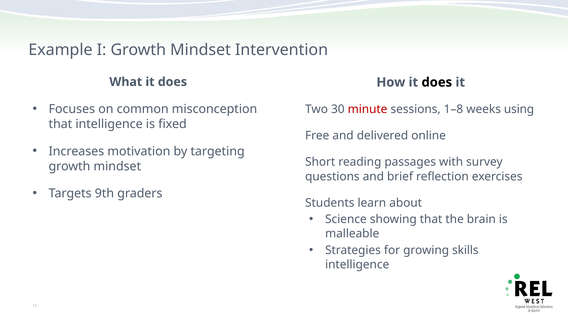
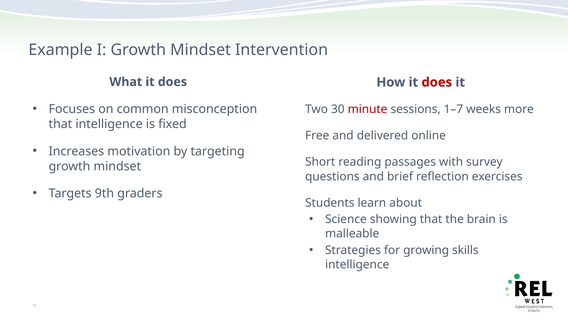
does colour: black -> red (437, 82)
1–8: 1–8 -> 1–7 (453, 109)
using: using -> more (519, 109)
